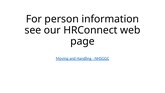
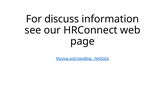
person: person -> discuss (62, 19)
